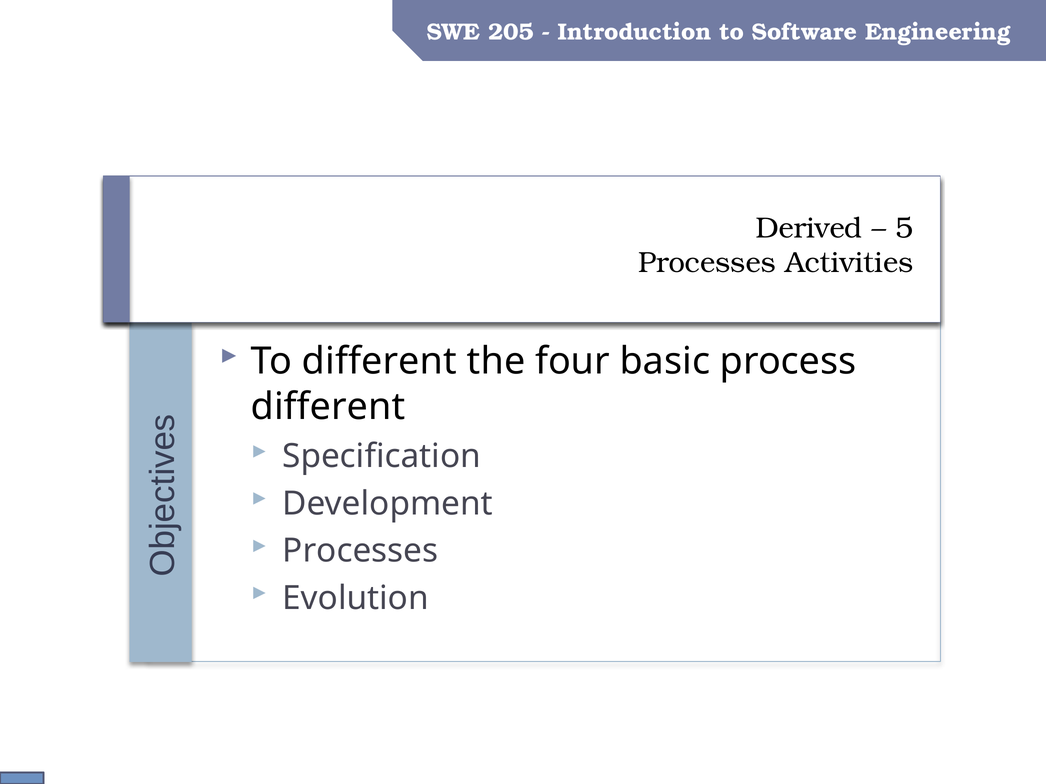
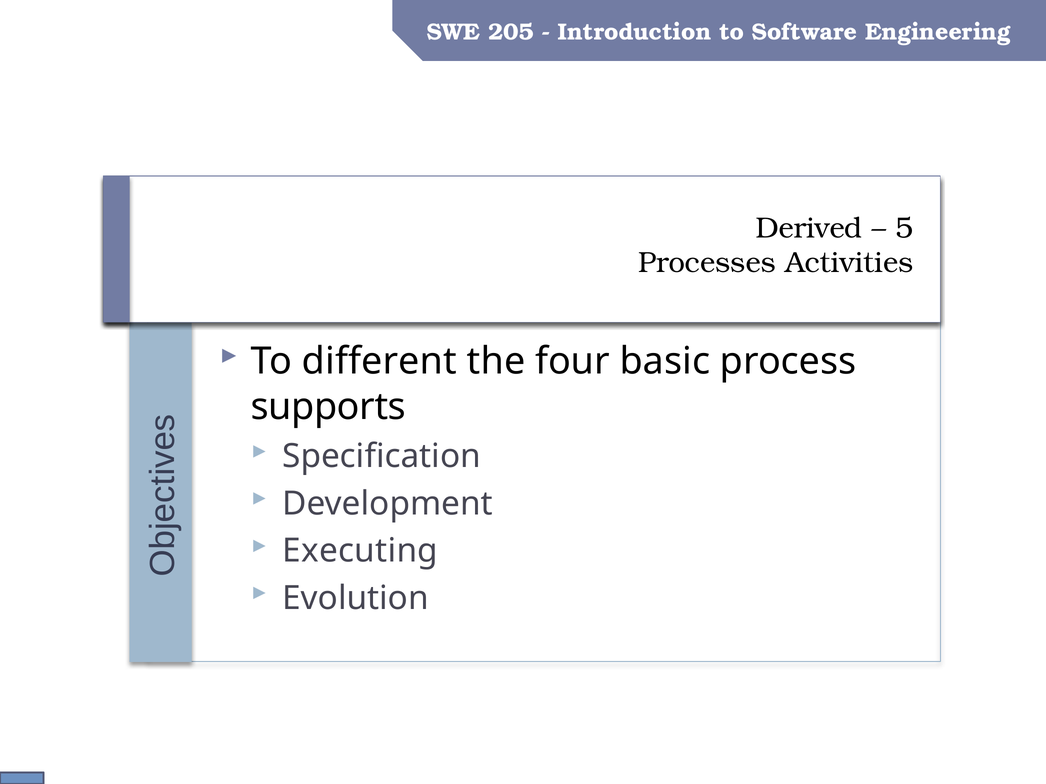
different: different -> supports (328, 407)
Processes: Processes -> Executing (360, 551)
